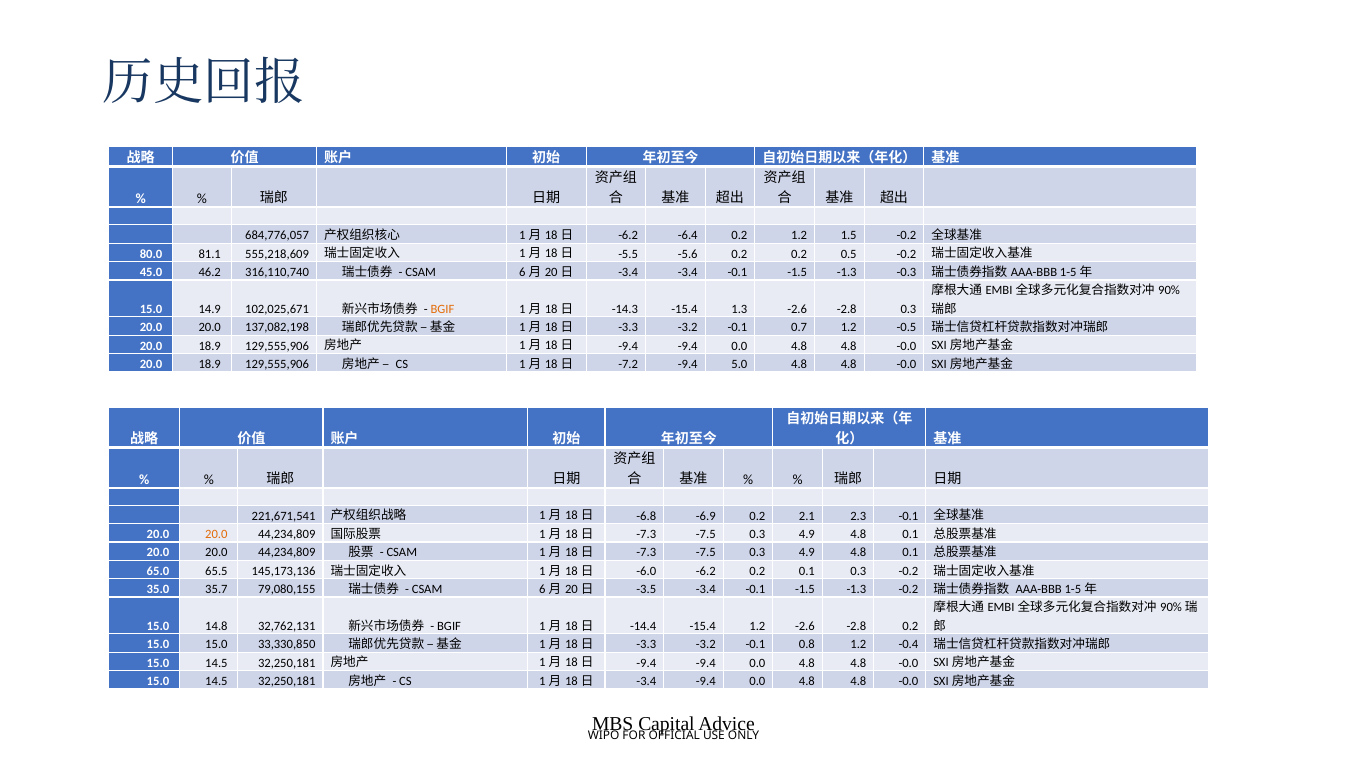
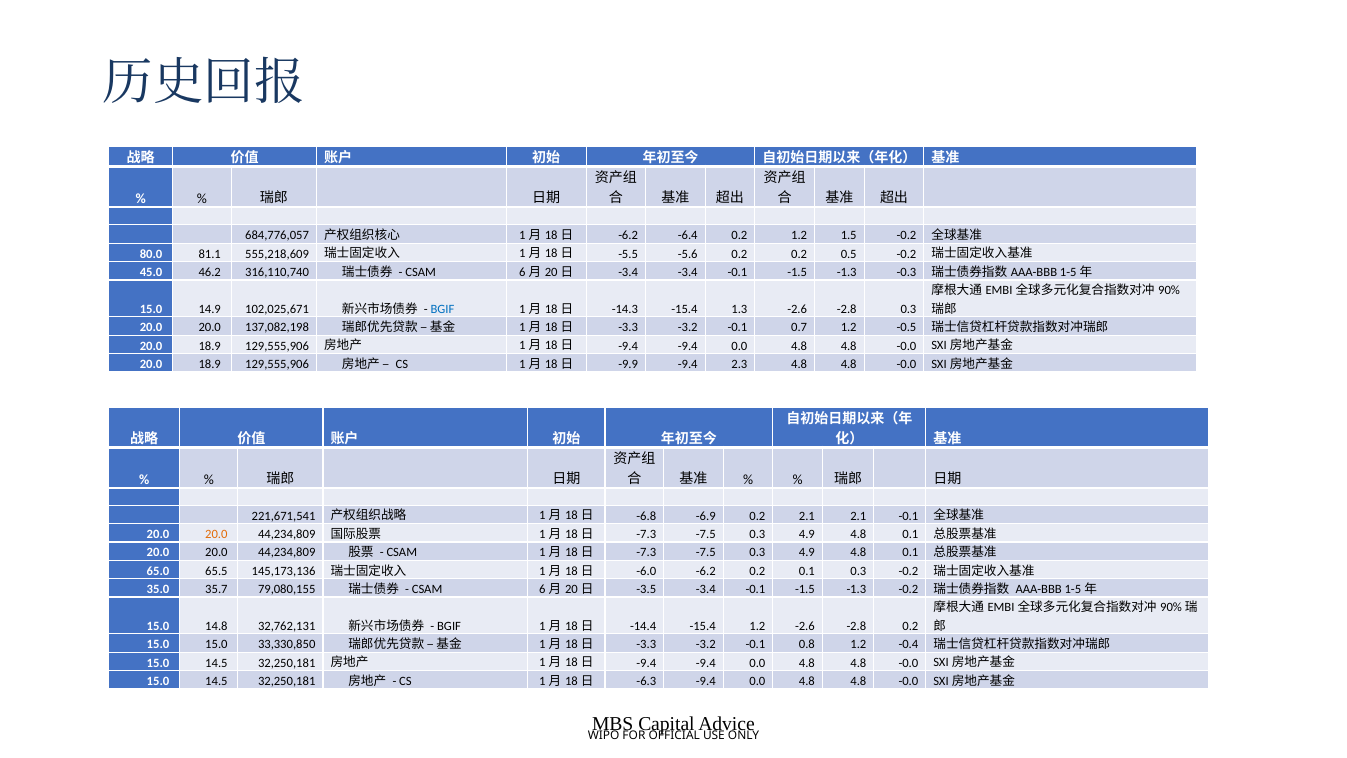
BGIF colour: orange -> blue (442, 309)
-7.2: -7.2 -> -9.9 (628, 364)
5.0: 5.0 -> 2.3 (739, 364)
2.1 2.3: 2.3 -> 2.1 (858, 516)
-3.4: -3.4 -> -6.3 (646, 681)
